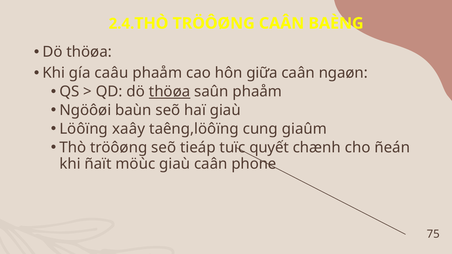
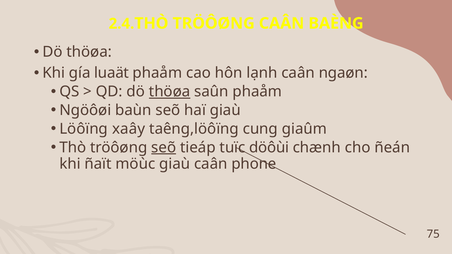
caâu: caâu -> luaät (112, 73)
giữa: giữa -> lạnh (262, 73)
seõ underline: none -> present (164, 148)
quyết: quyết -> döôùi (269, 148)
